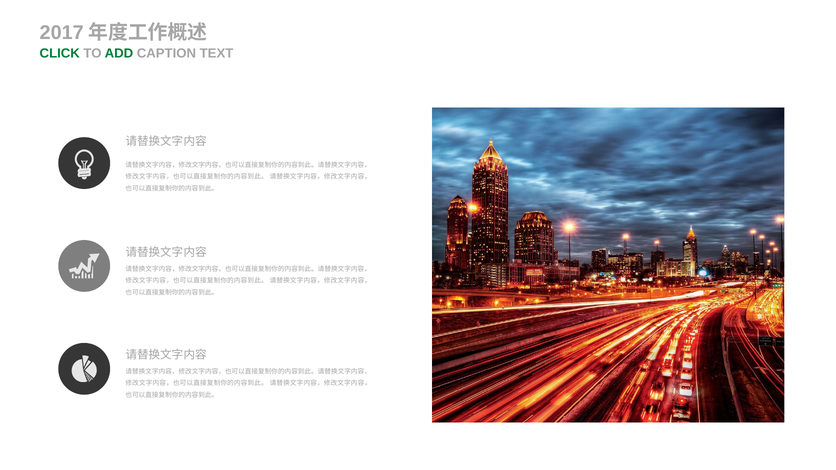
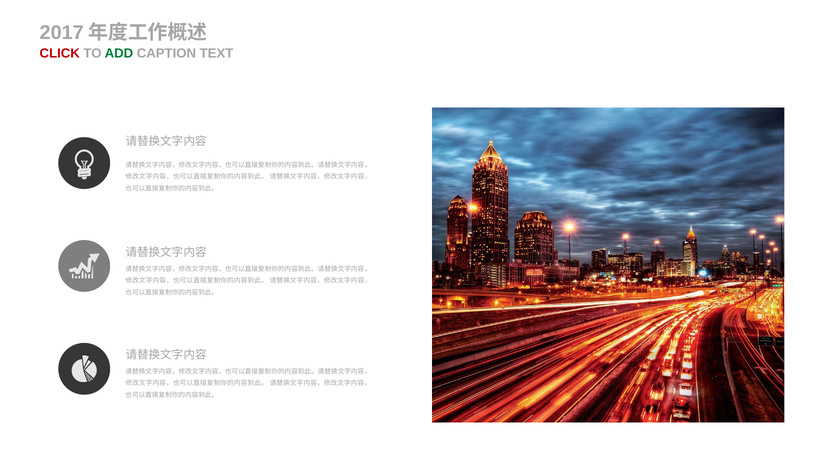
CLICK colour: green -> red (60, 54)
